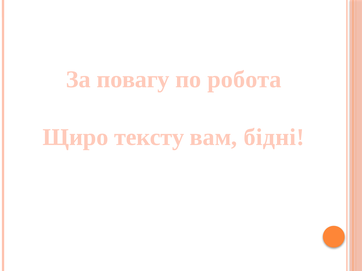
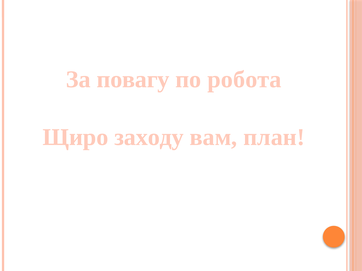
тексту: тексту -> заходу (149, 138)
бідні: бідні -> план (274, 138)
